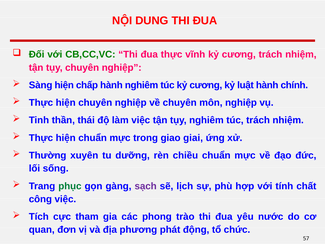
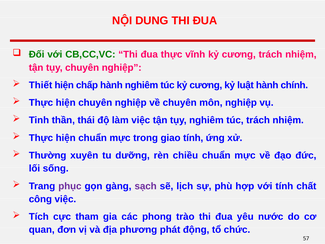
Sàng: Sàng -> Thiết (41, 85)
giao giai: giai -> tính (193, 138)
phục colour: green -> purple (70, 186)
